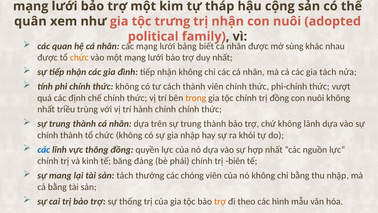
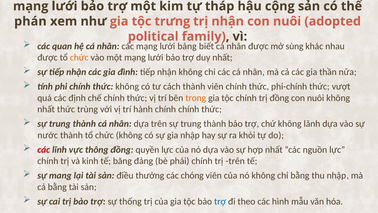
quân: quân -> phán (30, 21)
gia tách: tách -> thần (328, 72)
nhất triều: triều -> thức (66, 109)
chính: chính -> nước (48, 135)
các colour: blue -> red (44, 149)
trị biên: biên -> trên (235, 161)
sản tách: tách -> điều (125, 175)
trợ colour: orange -> blue (220, 201)
